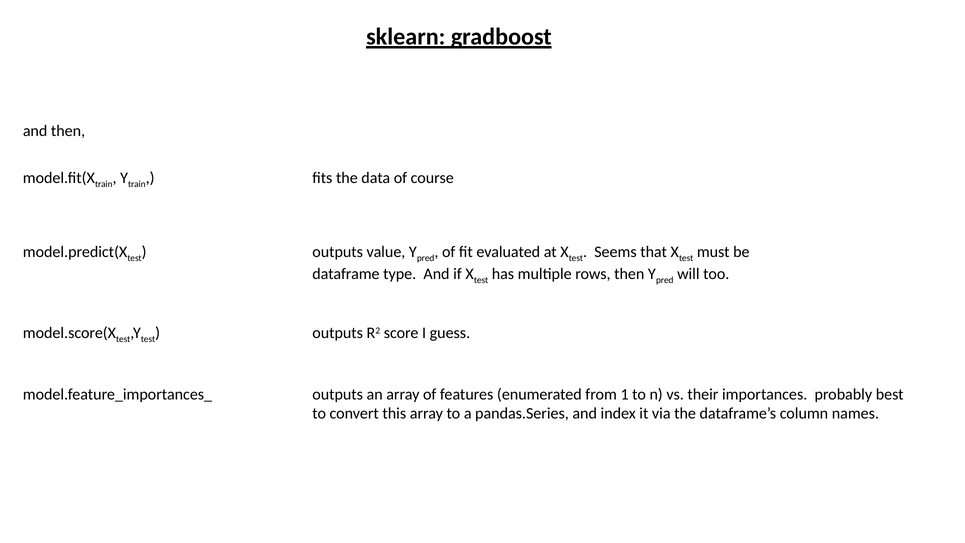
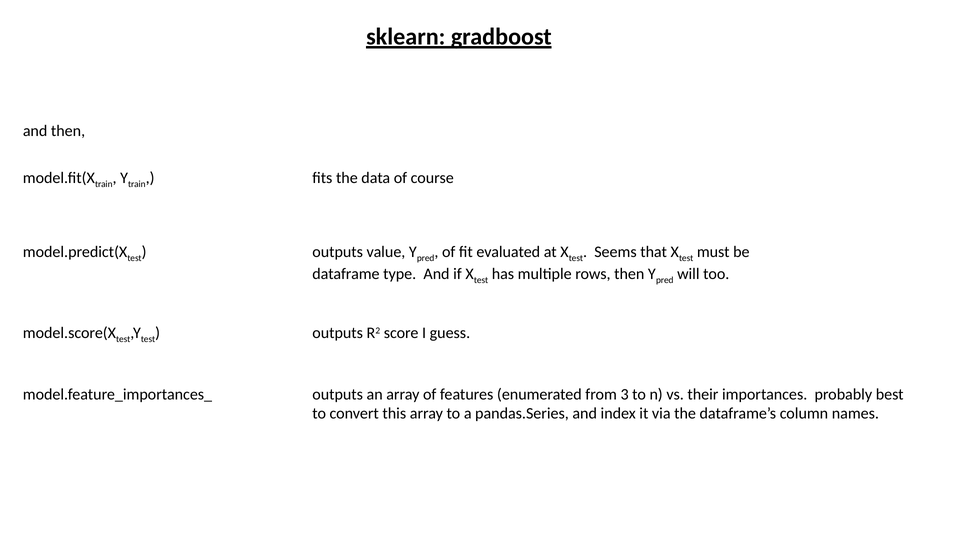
1: 1 -> 3 (625, 394)
